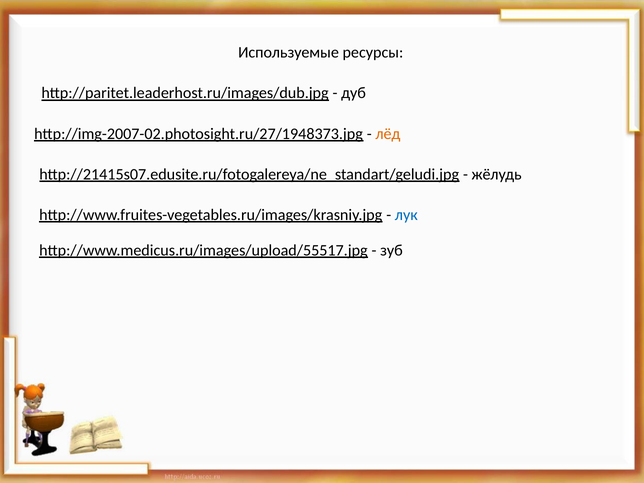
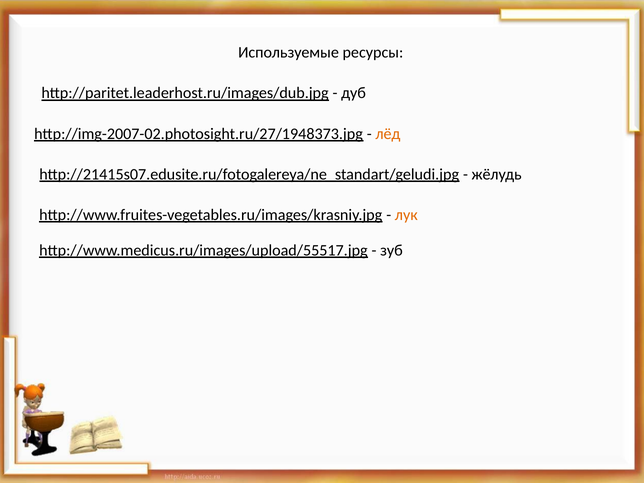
лук colour: blue -> orange (406, 215)
